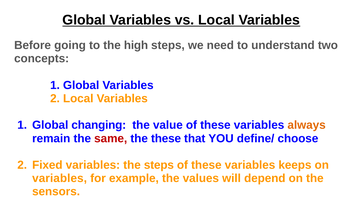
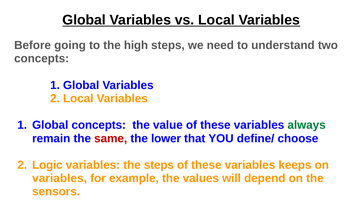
Global changing: changing -> concepts (99, 125)
always colour: orange -> green (307, 125)
the these: these -> lower (166, 138)
Fixed: Fixed -> Logic (47, 165)
